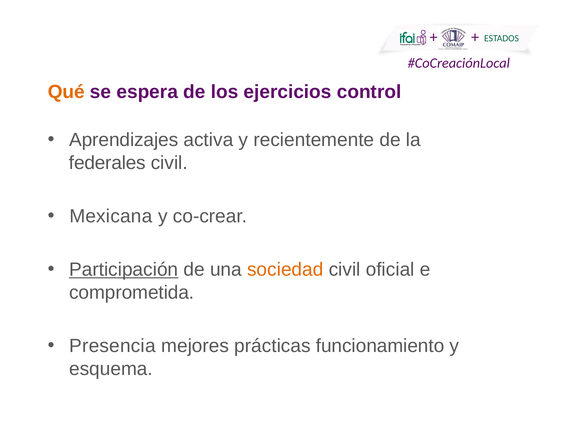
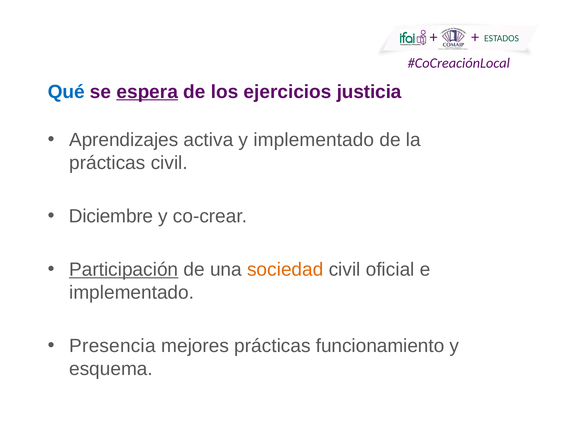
Qué colour: orange -> blue (66, 92)
espera underline: none -> present (147, 92)
control: control -> justicia (369, 92)
y recientemente: recientemente -> implementado (314, 140)
federales: federales -> prácticas (107, 163)
Mexicana: Mexicana -> Diciembre (111, 216)
comprometida: comprometida -> implementado (132, 293)
